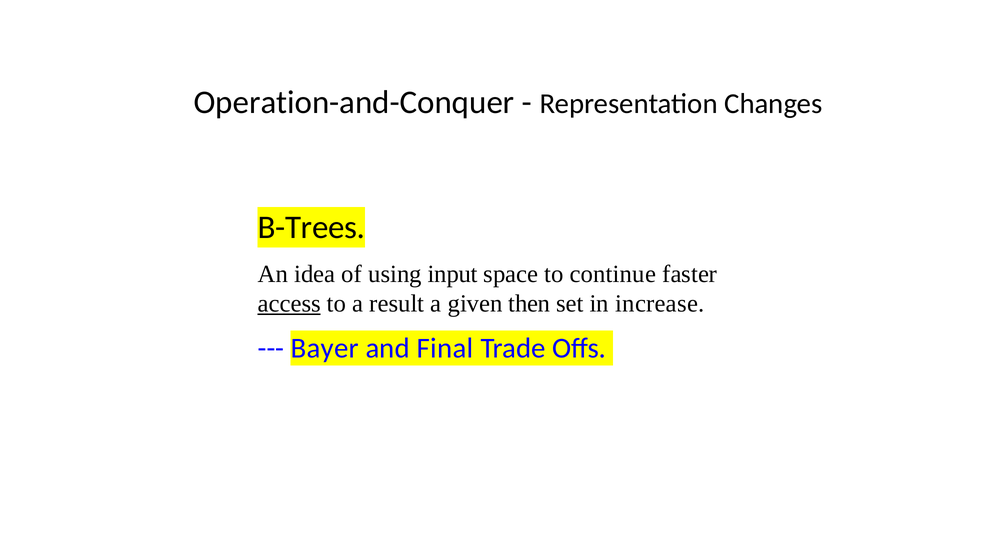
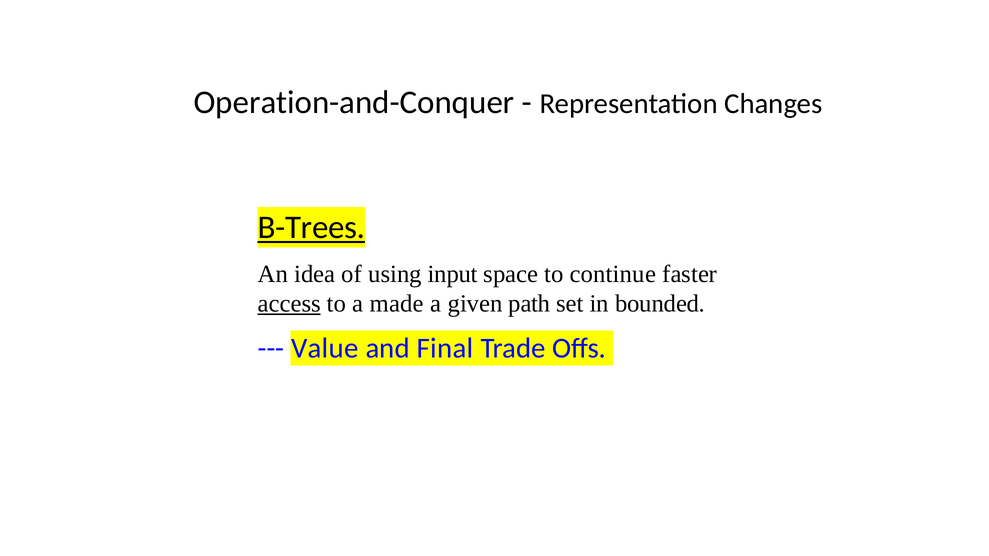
B-Trees underline: none -> present (311, 228)
result: result -> made (397, 304)
then: then -> path (529, 304)
increase: increase -> bounded (660, 304)
Bayer: Bayer -> Value (325, 349)
